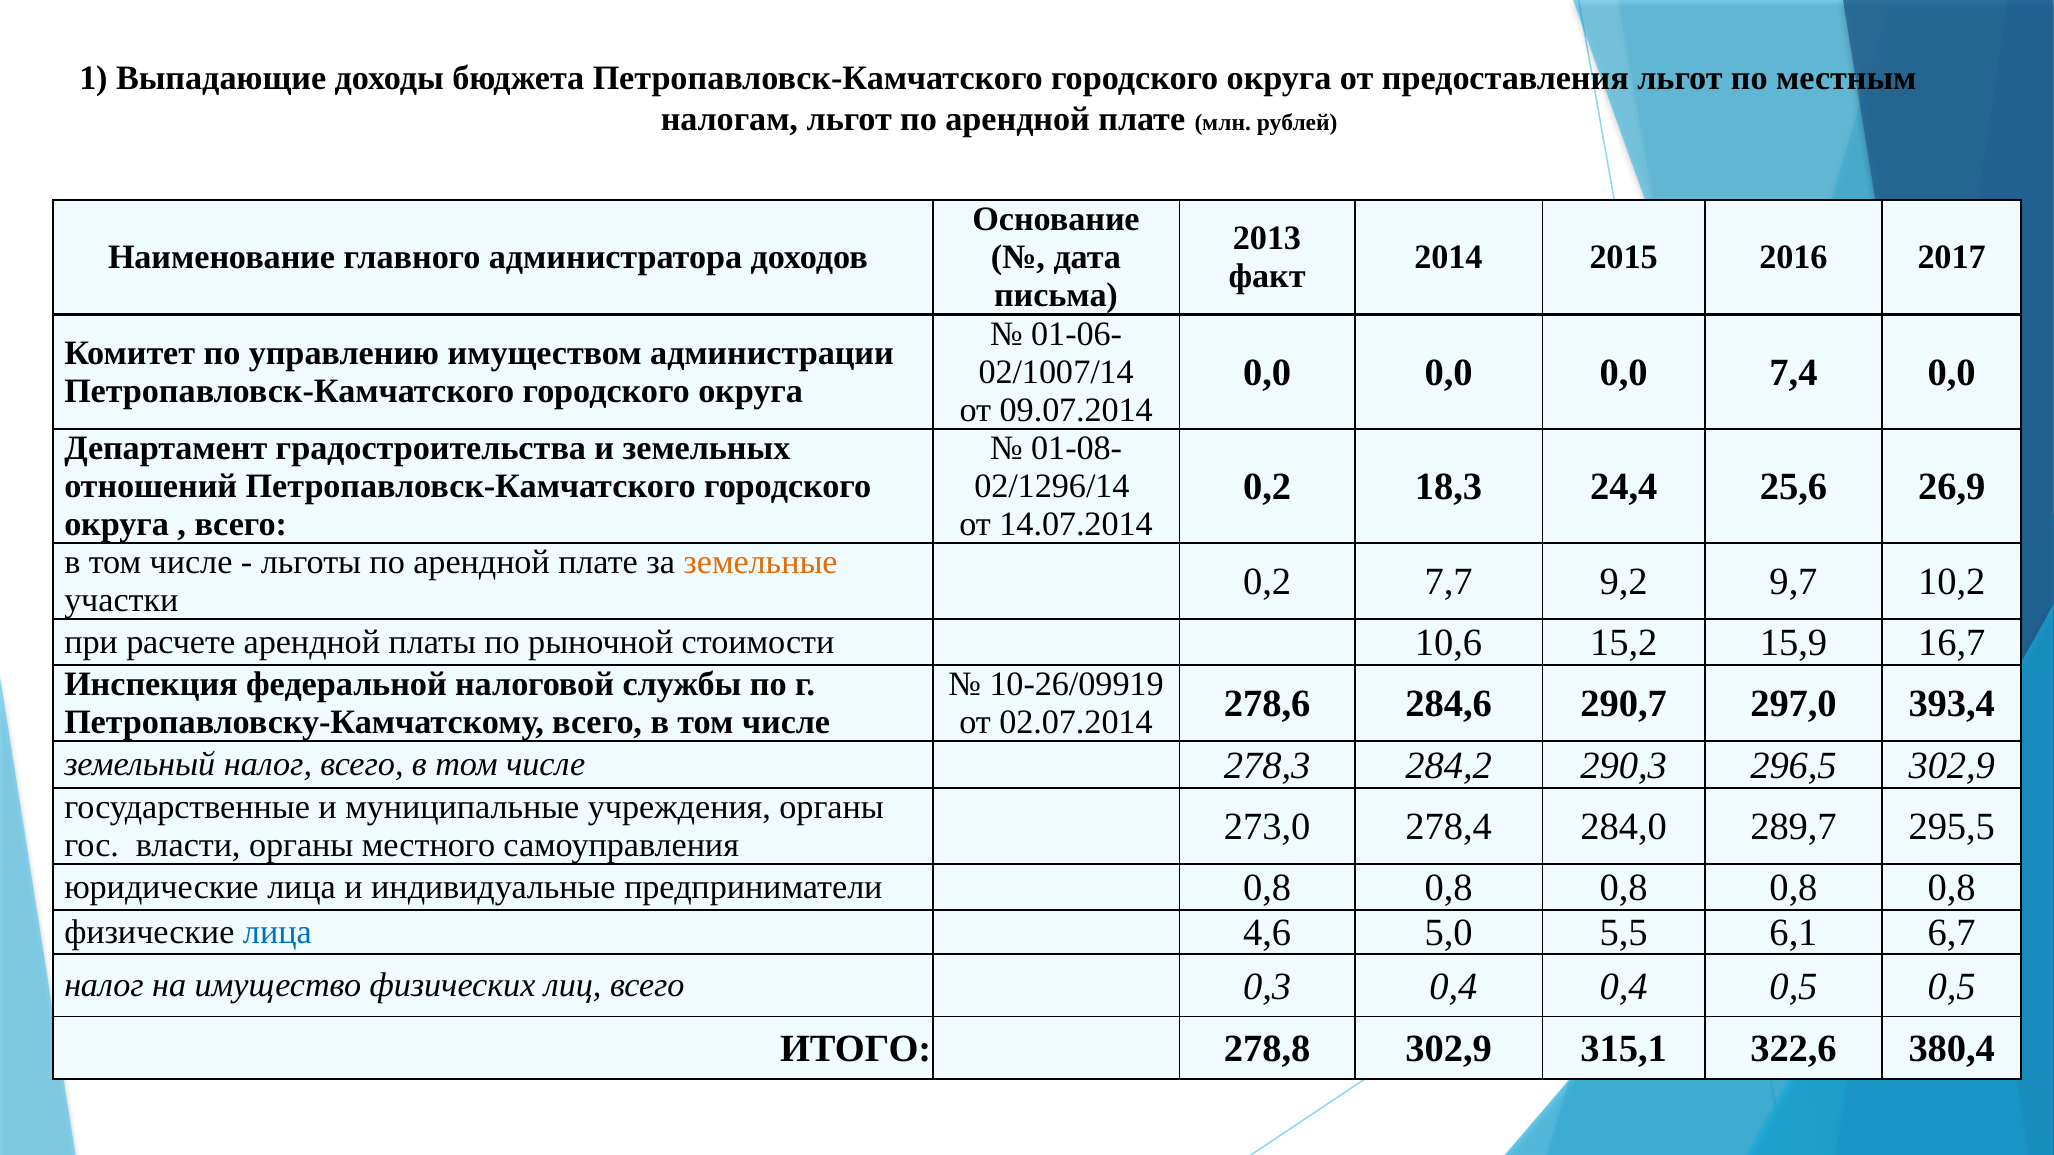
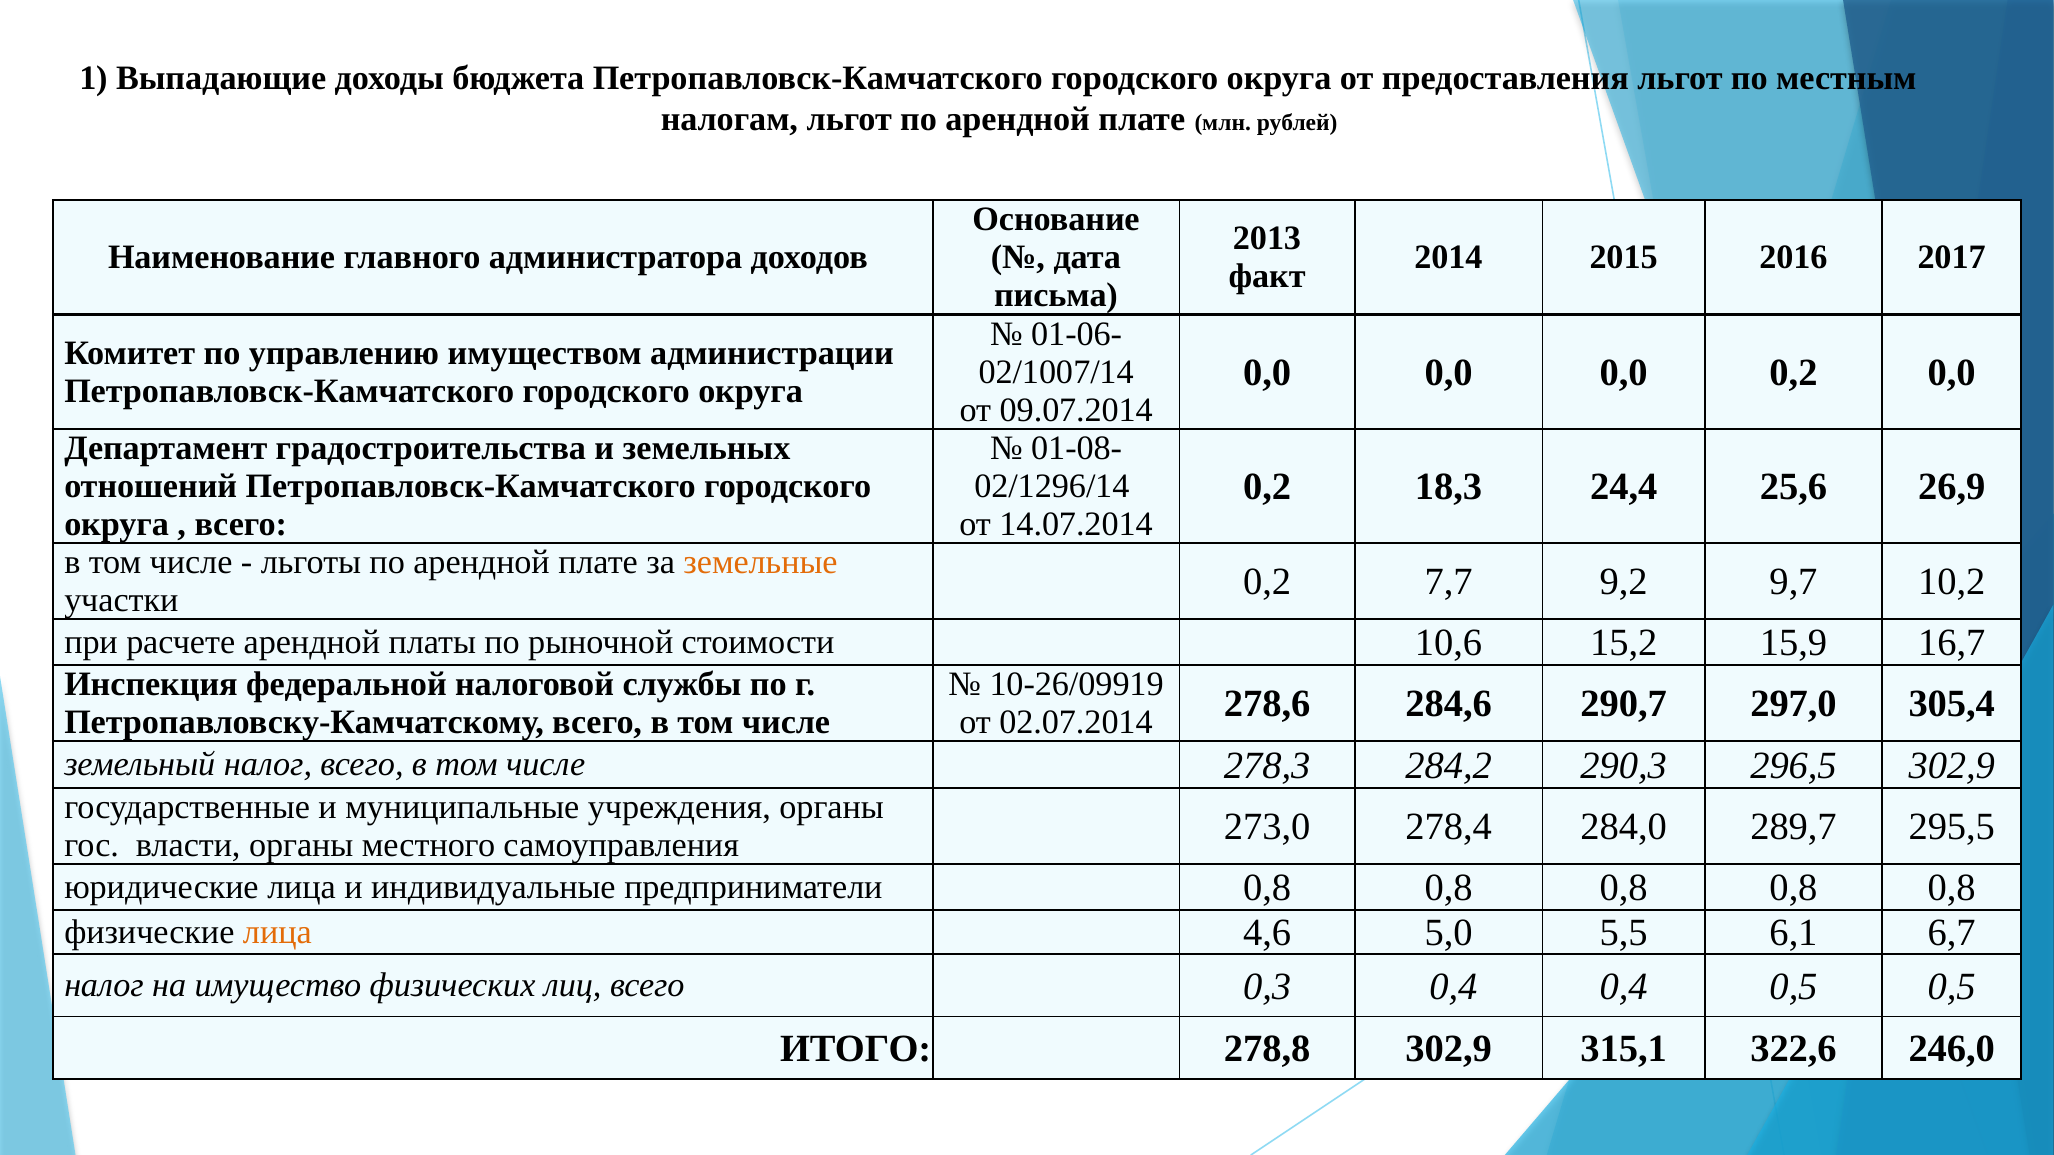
0,0 7,4: 7,4 -> 0,2 (1794, 373)
393,4: 393,4 -> 305,4 (1952, 704)
лица colour: blue -> orange (277, 932)
380,4: 380,4 -> 246,0 (1952, 1049)
